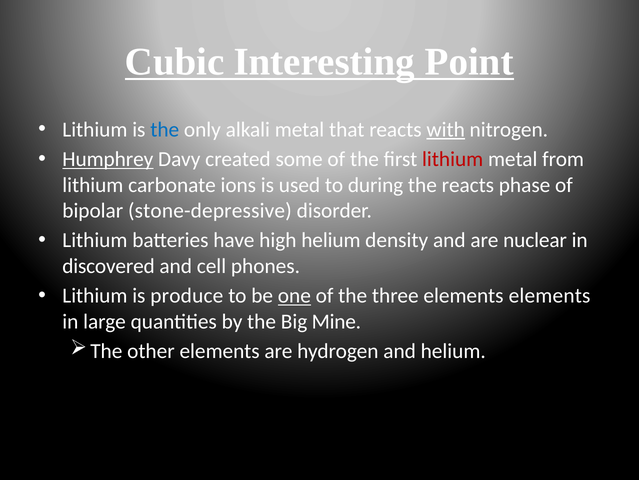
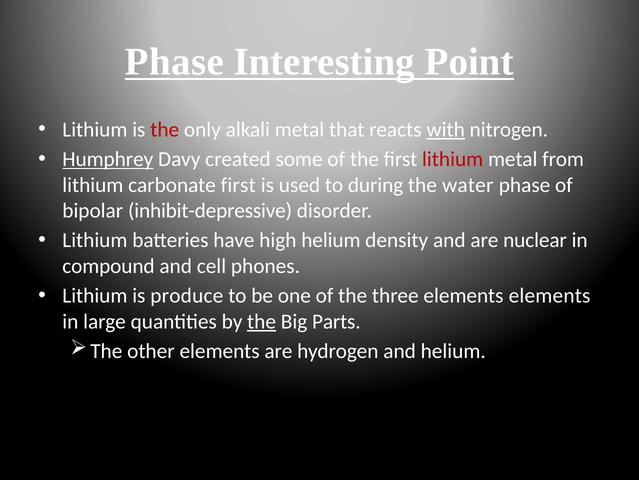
Cubic: Cubic -> Phase (174, 62)
the colour: blue -> red (165, 129)
carbonate ions: ions -> first (238, 185)
the reacts: reacts -> water (468, 185)
stone-depressive: stone-depressive -> inhibit-depressive (210, 210)
discovered: discovered -> compound (108, 266)
one underline: present -> none (294, 295)
the underline: none -> present (262, 321)
Mine: Mine -> Parts (336, 321)
